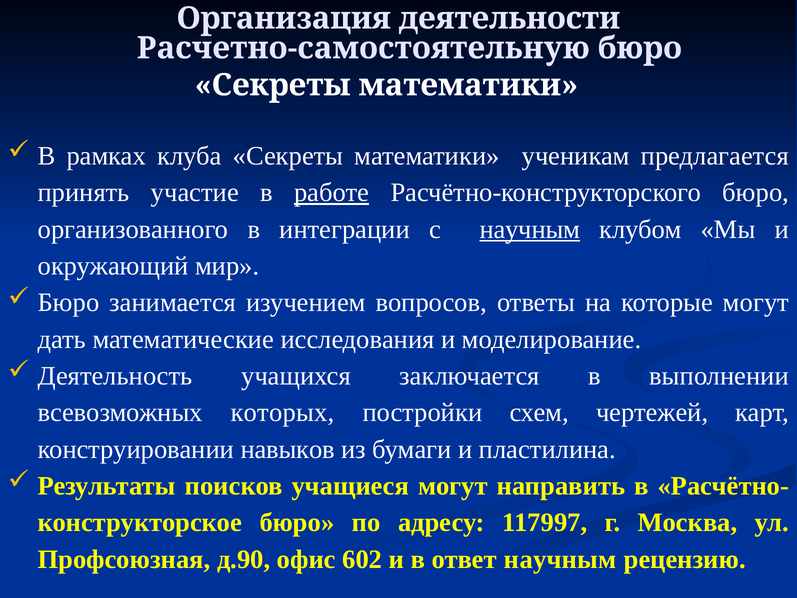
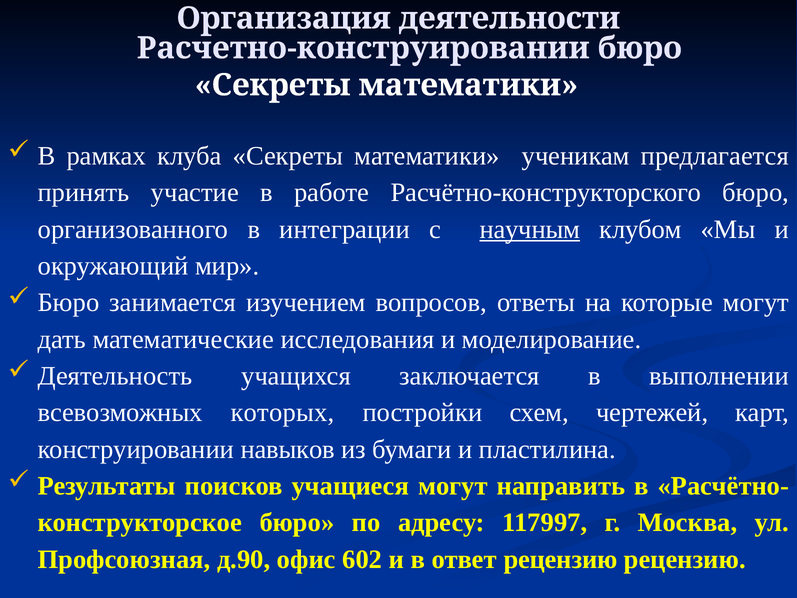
Расчетно-самостоятельную: Расчетно-самостоятельную -> Расчетно-конструировании (363, 48)
работе underline: present -> none (332, 193)
ответ научным: научным -> рецензию (561, 559)
